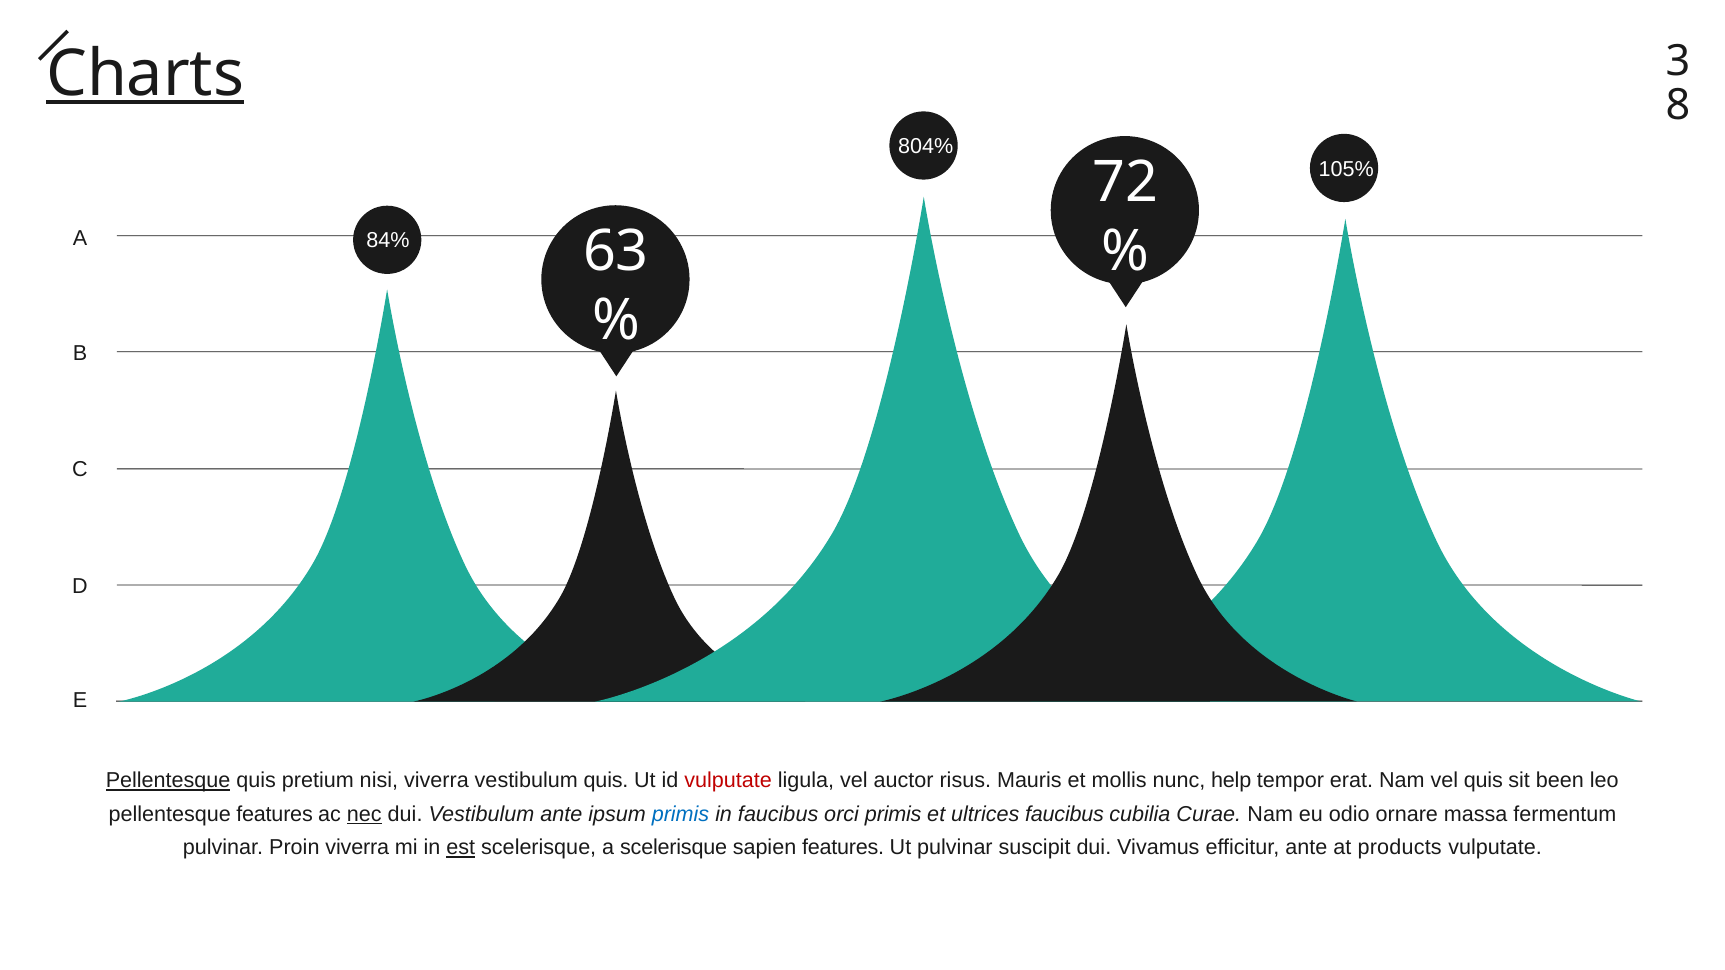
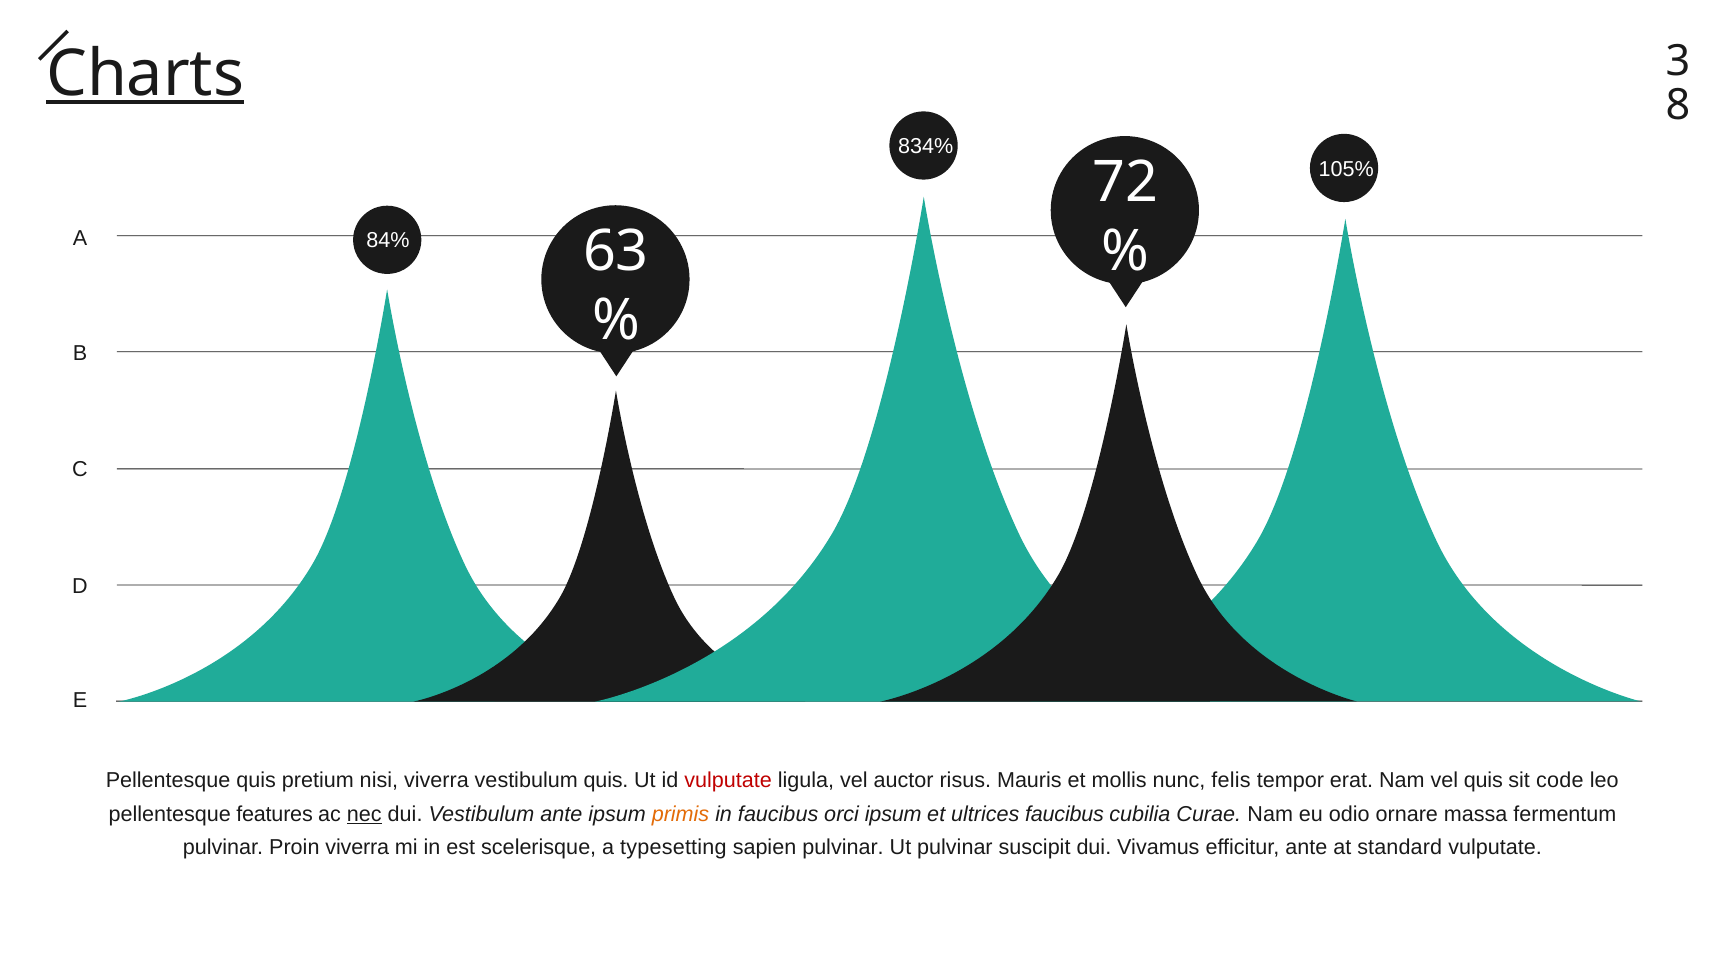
804%: 804% -> 834% (926, 146)
Pellentesque underline: present -> none (168, 781)
help: help -> felis (1231, 781)
been: been -> code (1560, 781)
primis colour: blue -> orange (681, 815)
orci primis: primis -> ipsum (893, 815)
est underline: present -> none (461, 848)
a scelerisque: scelerisque -> typesetting (673, 848)
sapien features: features -> pulvinar (843, 848)
products: products -> standard (1400, 848)
